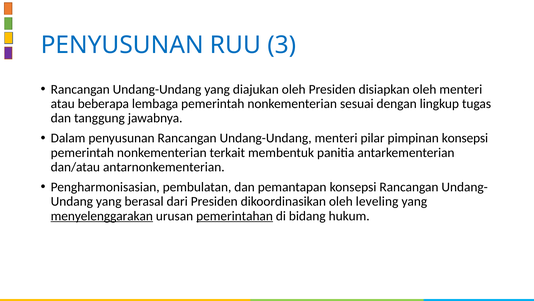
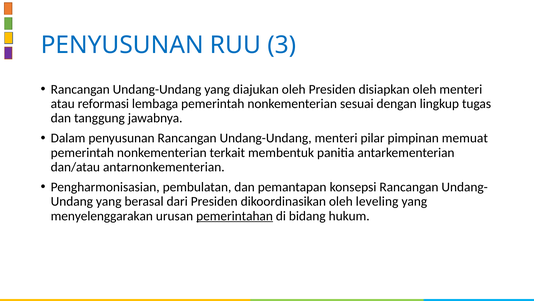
beberapa: beberapa -> reformasi (103, 104)
pimpinan konsepsi: konsepsi -> memuat (465, 138)
menyelenggarakan underline: present -> none (102, 216)
